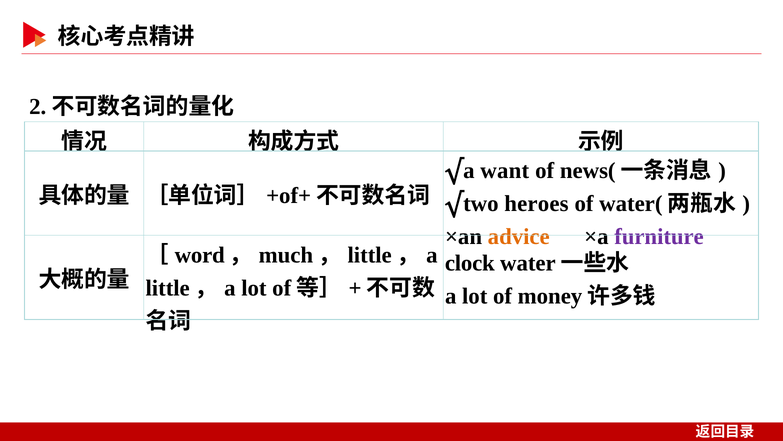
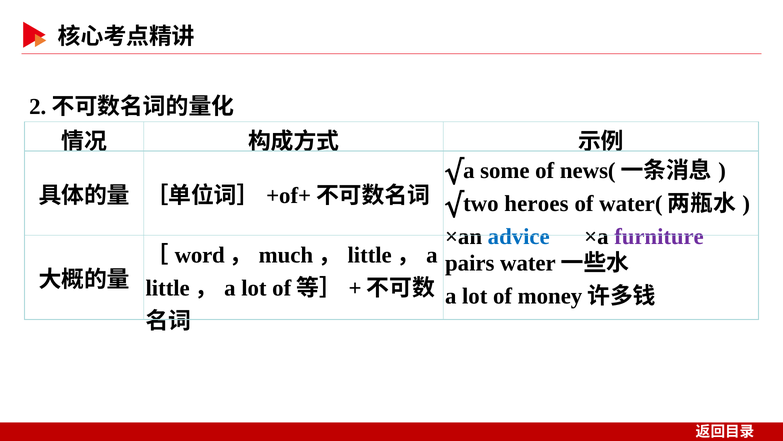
want: want -> some (505, 171)
advice colour: orange -> blue (519, 237)
clock: clock -> pairs (470, 263)
